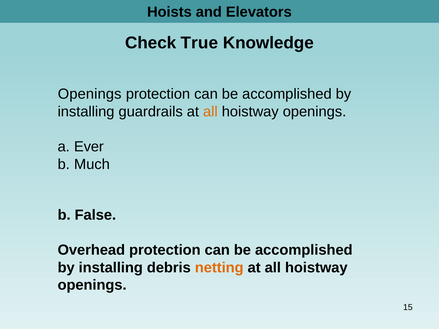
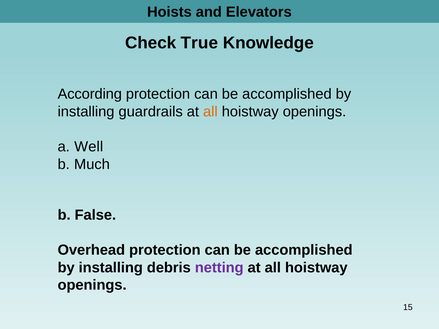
Openings: Openings -> According (90, 94)
Ever: Ever -> Well (89, 147)
netting colour: orange -> purple (219, 268)
